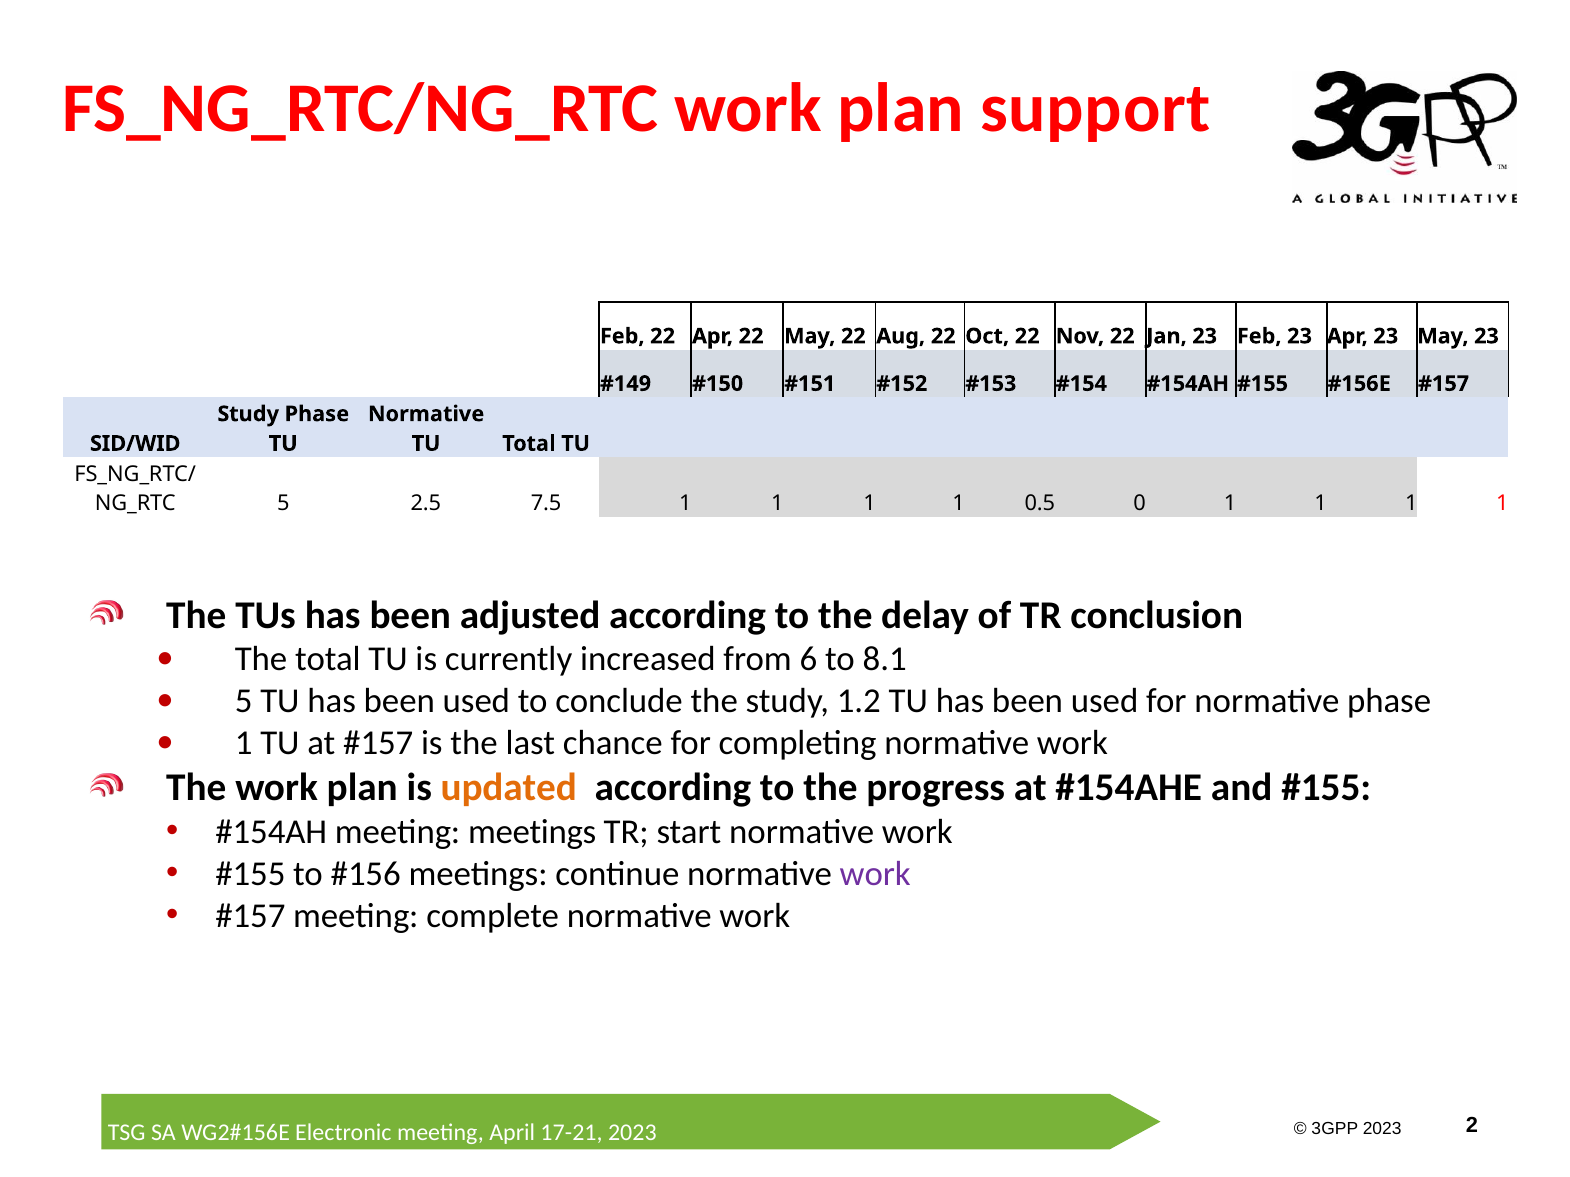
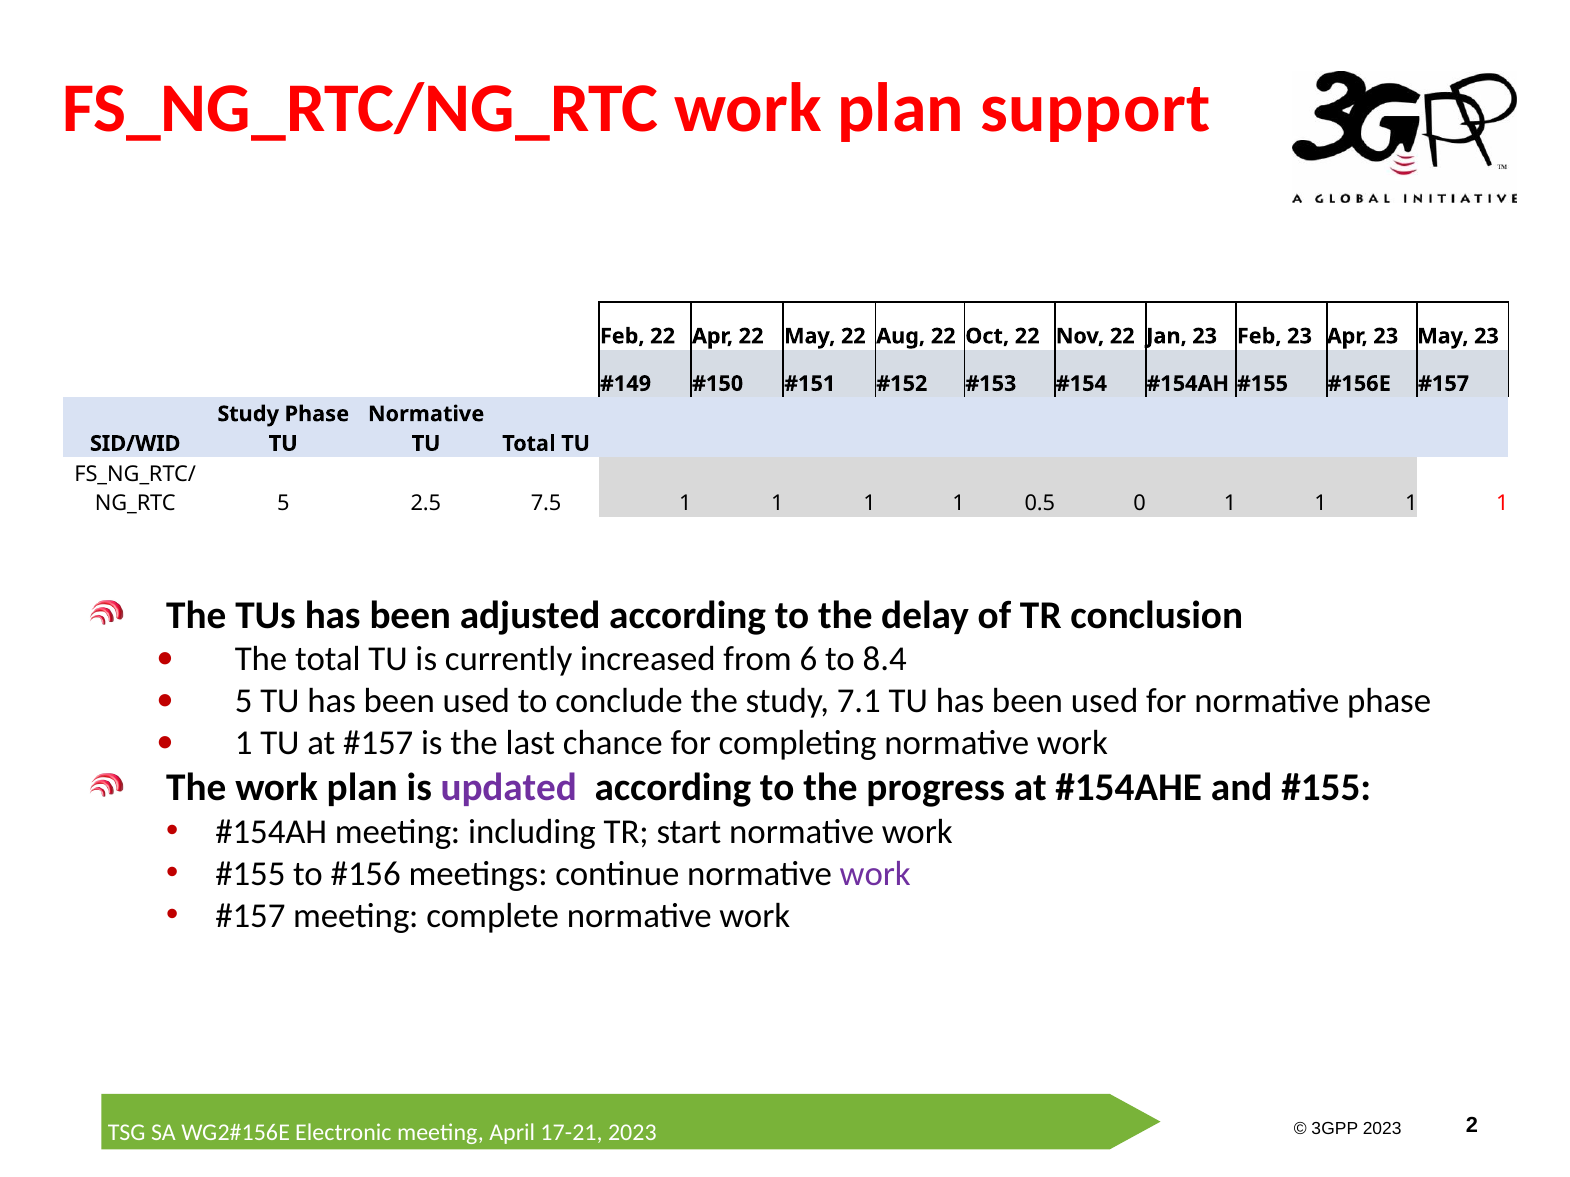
8.1: 8.1 -> 8.4 (885, 660)
1.2: 1.2 -> 7.1 (859, 702)
updated colour: orange -> purple (509, 788)
meeting meetings: meetings -> including (532, 832)
